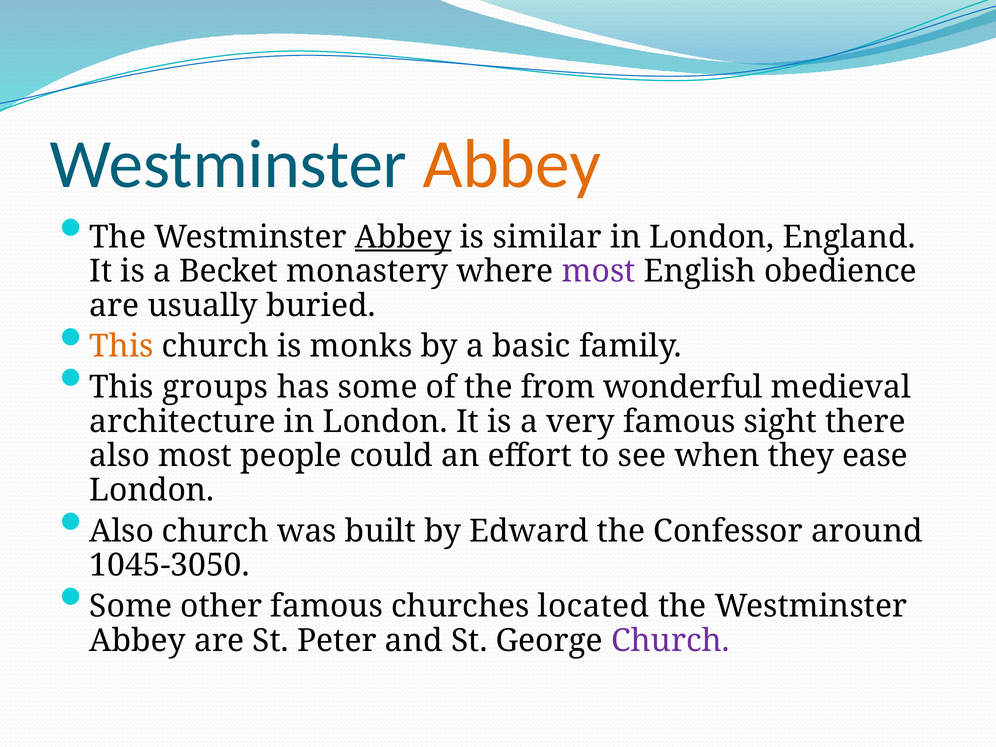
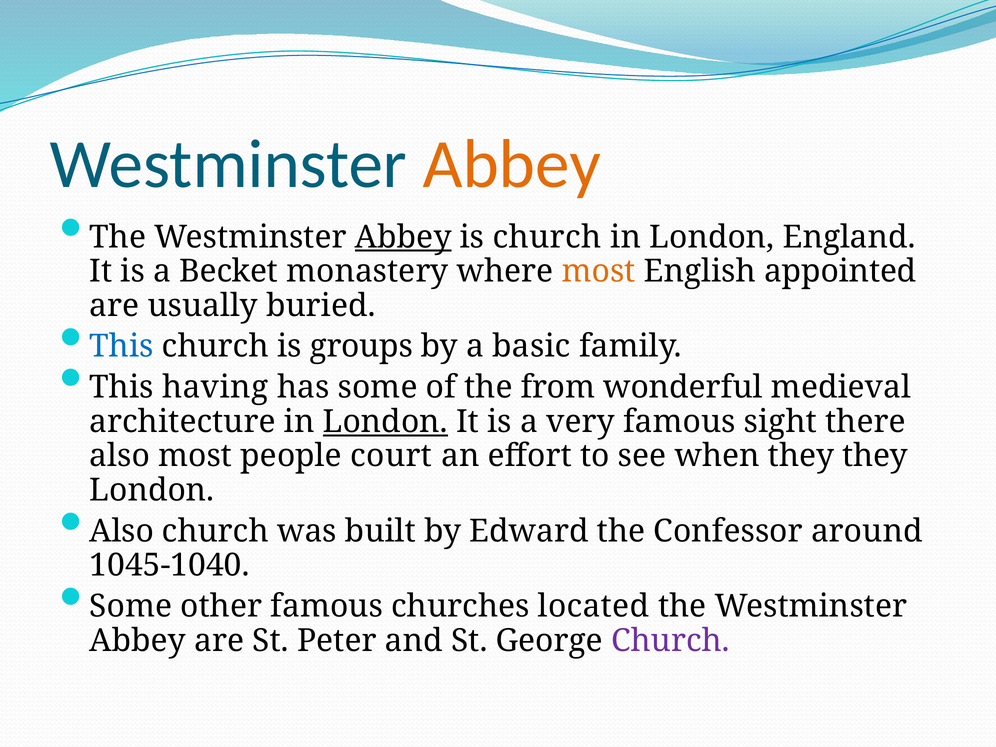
is similar: similar -> church (547, 237)
most colour: purple -> orange (599, 271)
obedience: obedience -> appointed (840, 271)
This colour: orange -> blue (122, 346)
monks: monks -> groups (361, 346)
groups: groups -> having (215, 387)
London underline: none -> present (385, 422)
could: could -> court (391, 456)
they ease: ease -> they (875, 456)
1045-3050: 1045-3050 -> 1045-1040 (170, 565)
